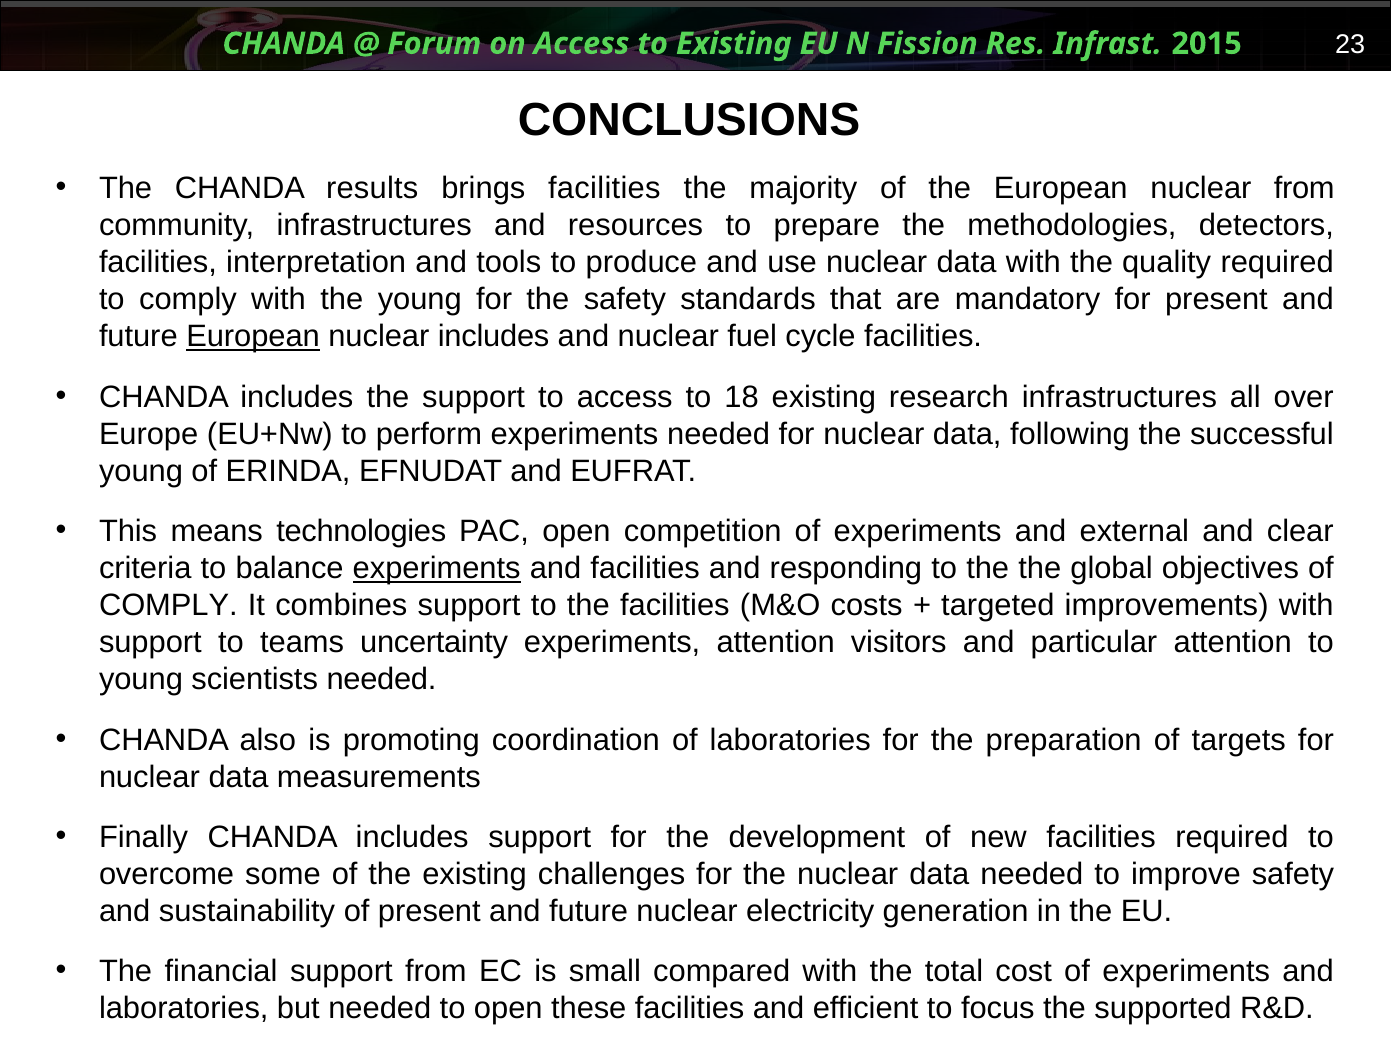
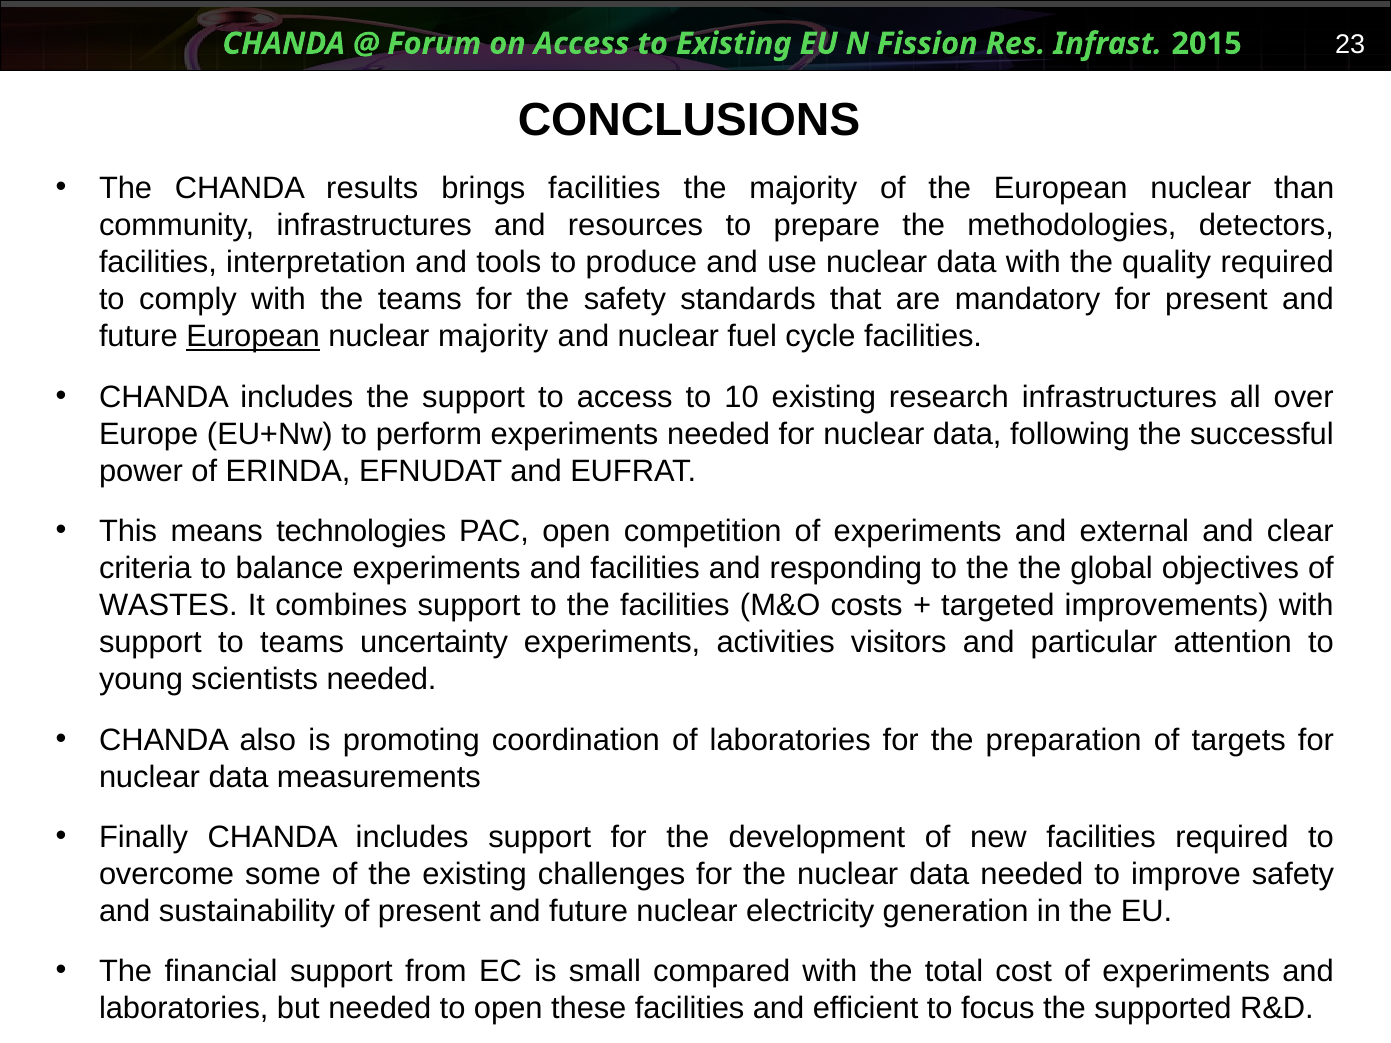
nuclear from: from -> than (1304, 189)
the young: young -> teams (420, 300)
nuclear includes: includes -> majority (493, 337)
18: 18 -> 10 (742, 397)
young: young -> power (141, 471)
experiments underline: present -> none (437, 569)
COMPLY: COMPLY -> WASTES (168, 606)
experiments attention: attention -> activities (776, 643)
